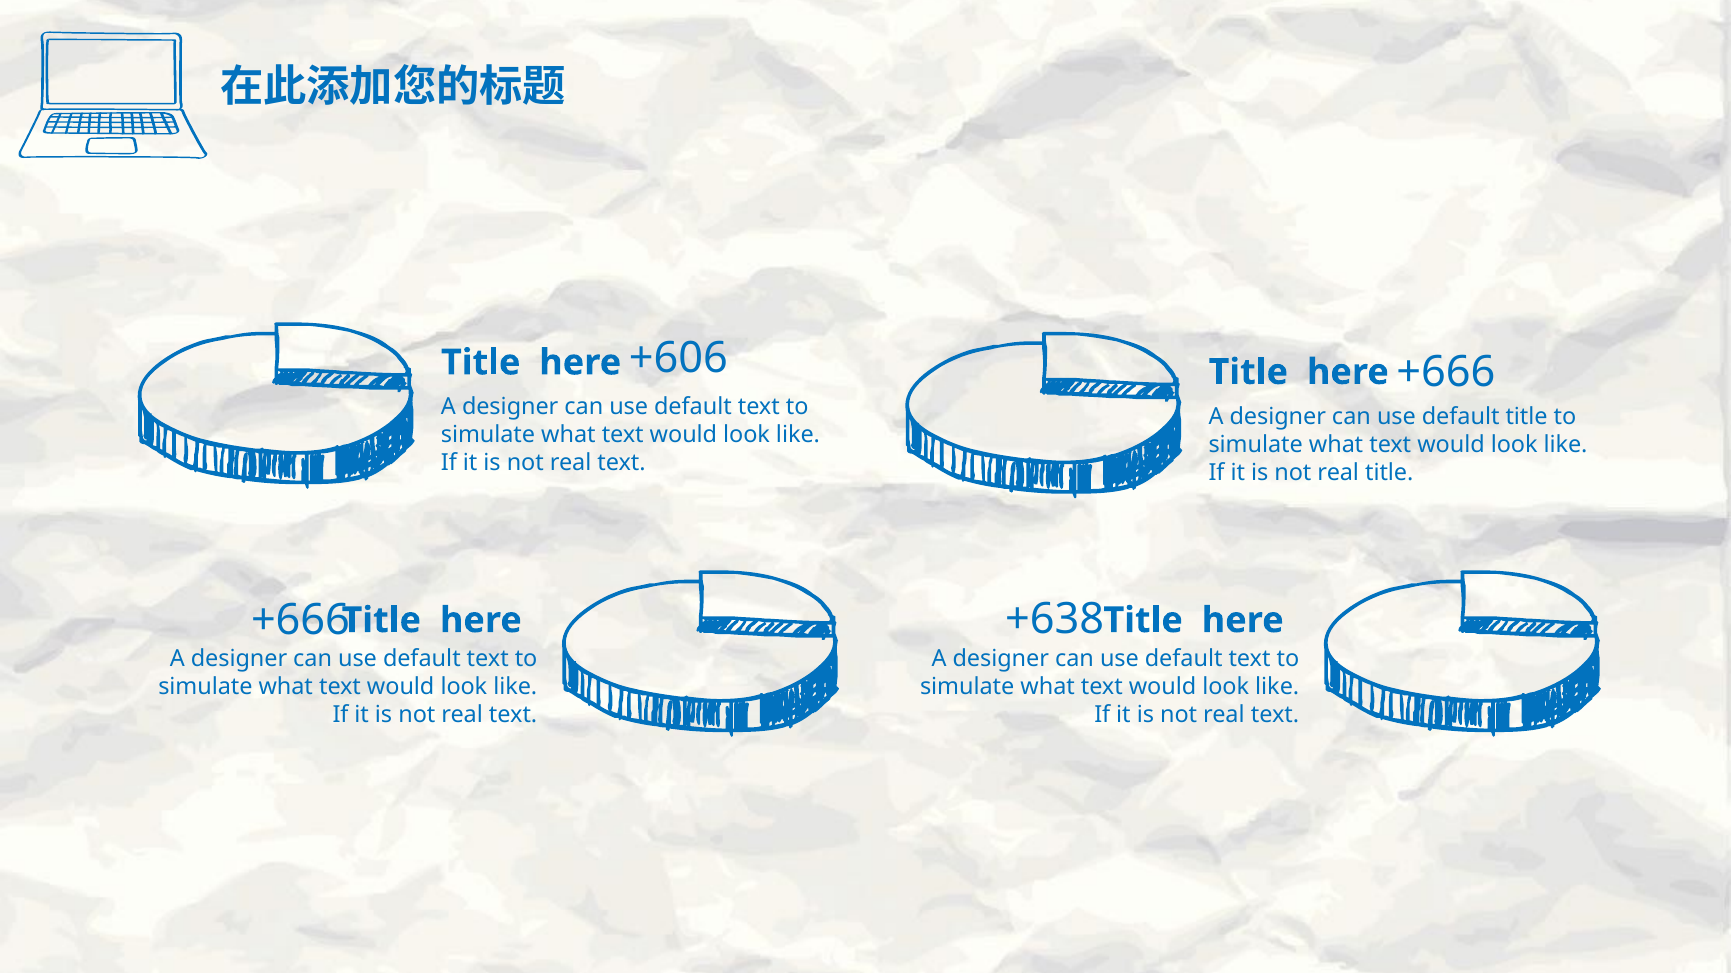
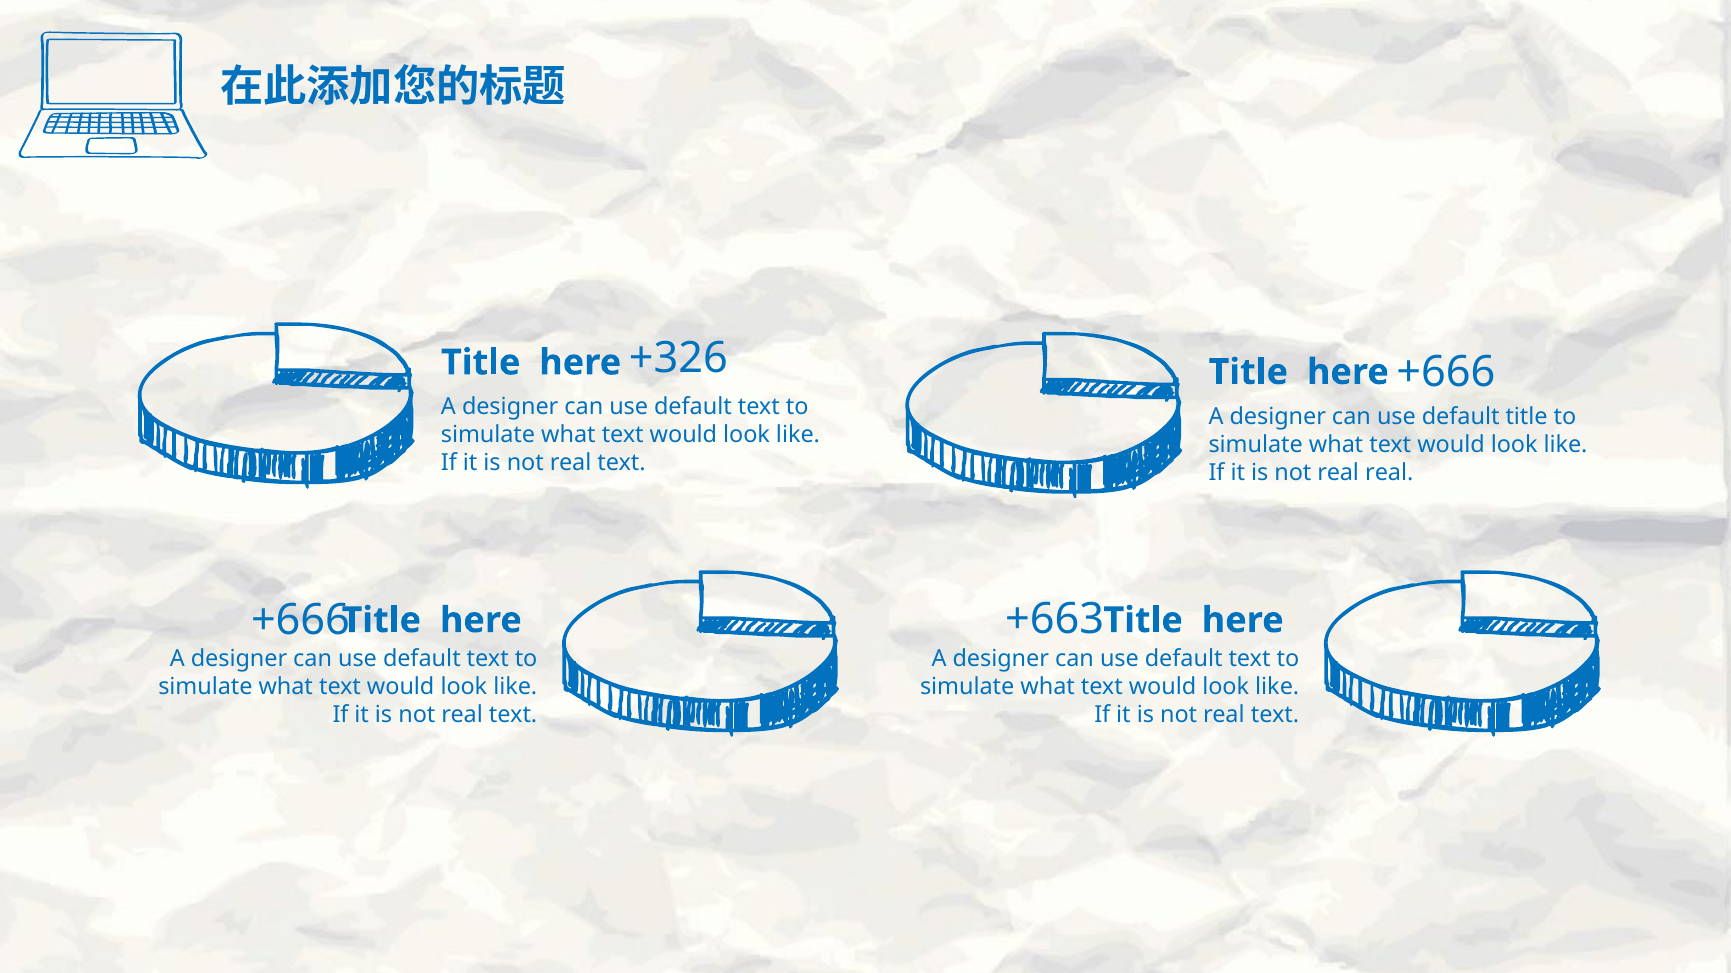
+606: +606 -> +326 (678, 359)
real title: title -> real (1389, 473)
+638: +638 -> +663 (1055, 620)
